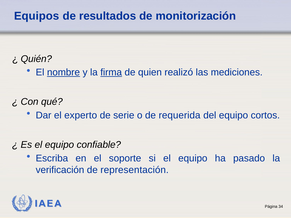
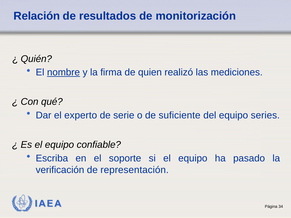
Equipos: Equipos -> Relación (37, 16)
firma underline: present -> none (111, 72)
requerida: requerida -> suficiente (180, 115)
cortos: cortos -> series (265, 115)
